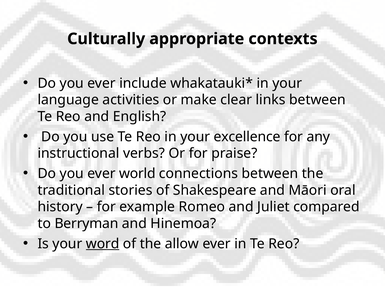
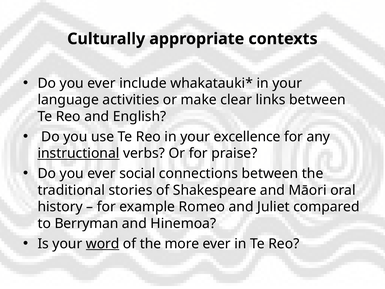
instructional underline: none -> present (78, 153)
world: world -> social (137, 173)
allow: allow -> more (182, 243)
